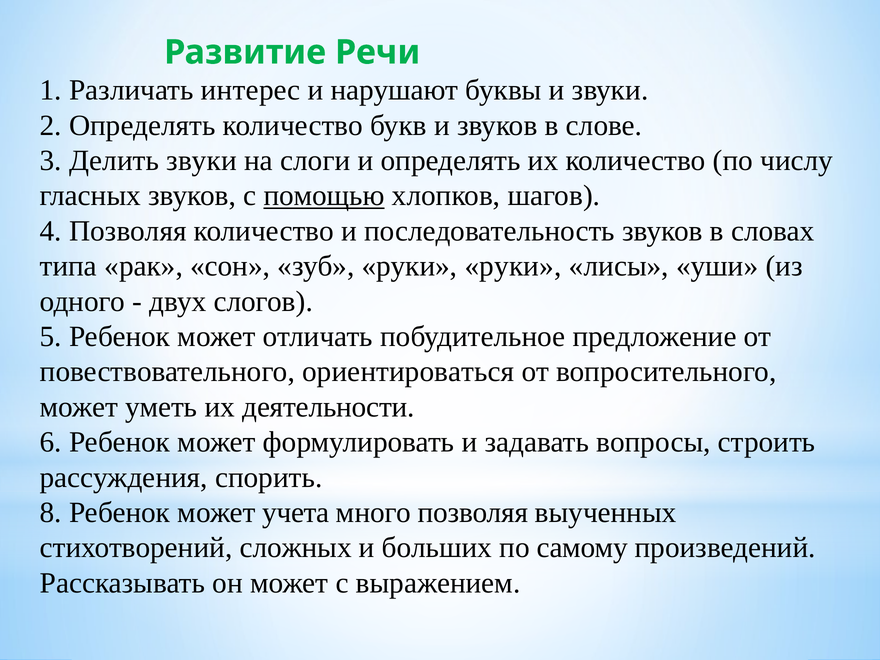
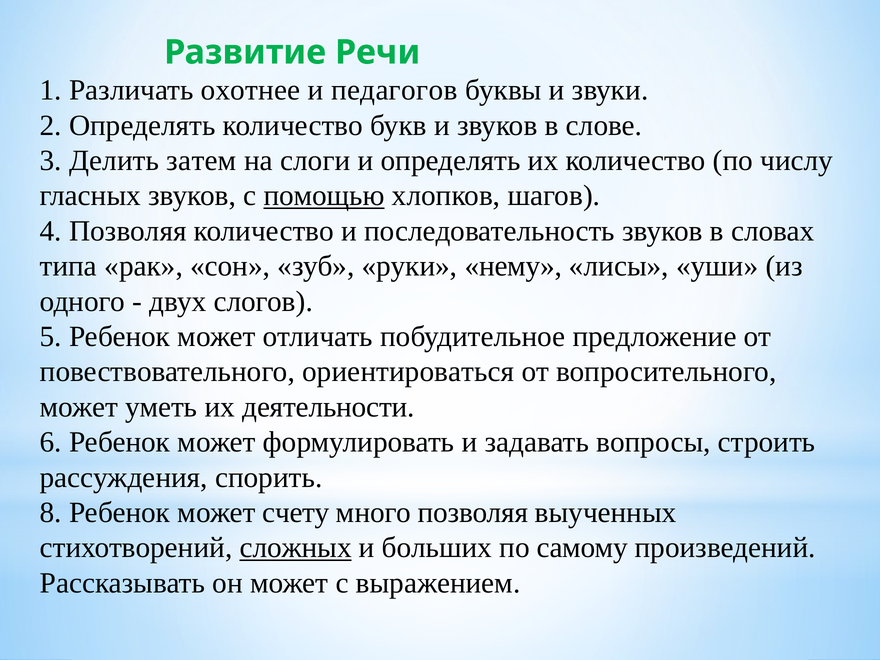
интерес: интерес -> охотнее (251, 90)
нарушают: нарушают -> педагогов (394, 90)
Делить звуки: звуки -> затем (201, 161)
руки руки: руки -> нему (513, 266)
учета: учета -> счету (296, 513)
сложных underline: none -> present (296, 548)
